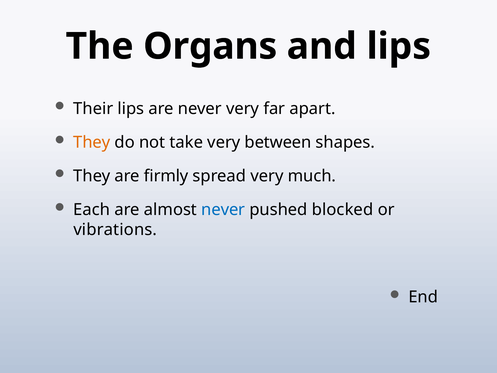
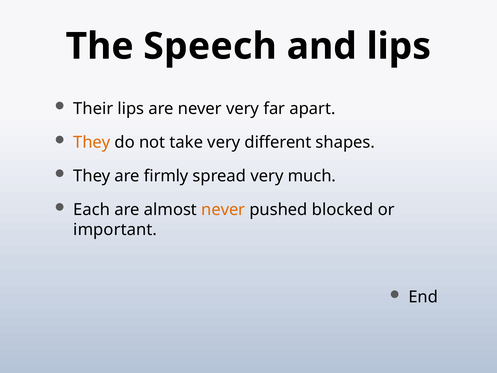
Organs: Organs -> Speech (210, 46)
between: between -> different (278, 142)
never colour: blue -> orange (223, 210)
vibrations: vibrations -> important (115, 230)
